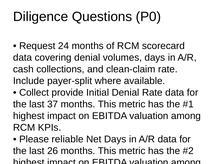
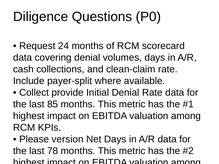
37: 37 -> 85 (53, 104)
reliable: reliable -> version (68, 139)
26: 26 -> 78 (53, 151)
